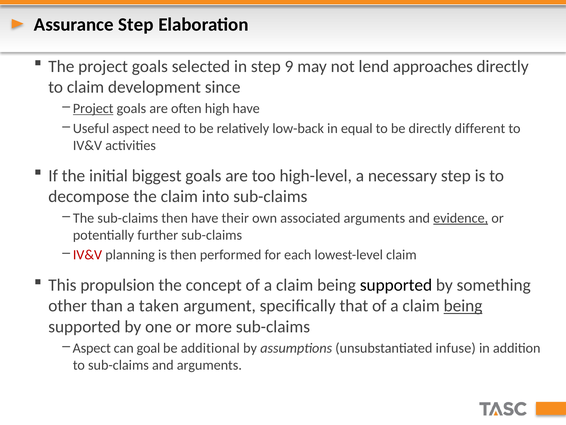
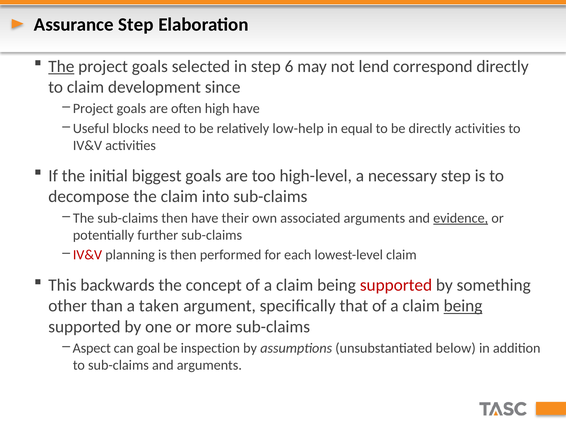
The underline: none -> present (61, 66)
9: 9 -> 6 (289, 66)
approaches: approaches -> correspond (433, 66)
Project underline: present -> none (93, 108)
Useful aspect: aspect -> blocks (131, 128)
low-back: low-back -> low-help (298, 128)
directly different: different -> activities (480, 128)
propulsion: propulsion -> backwards (118, 285)
supported colour: black -> red (396, 285)
additional: additional -> inspection (210, 348)
infuse: infuse -> below (456, 348)
